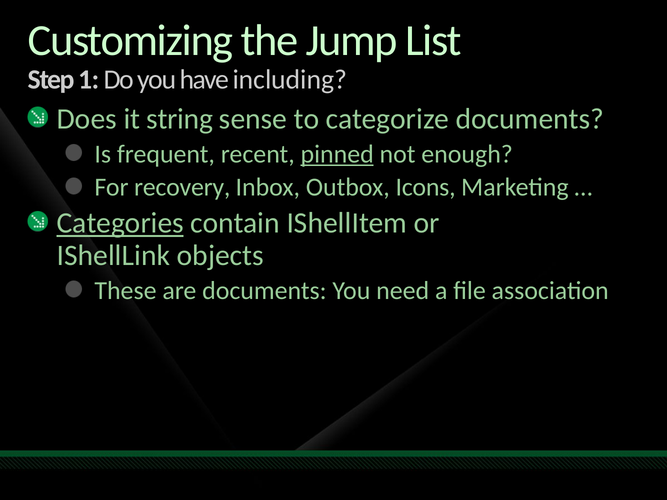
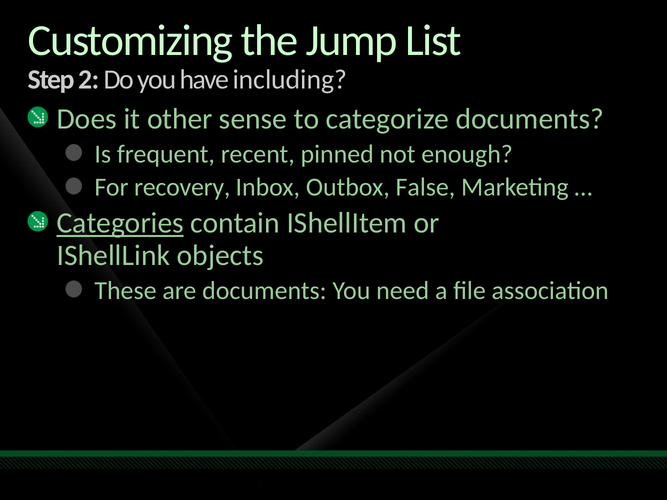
1: 1 -> 2 (89, 80)
string: string -> other (180, 119)
pinned underline: present -> none (337, 154)
Icons: Icons -> False (425, 187)
